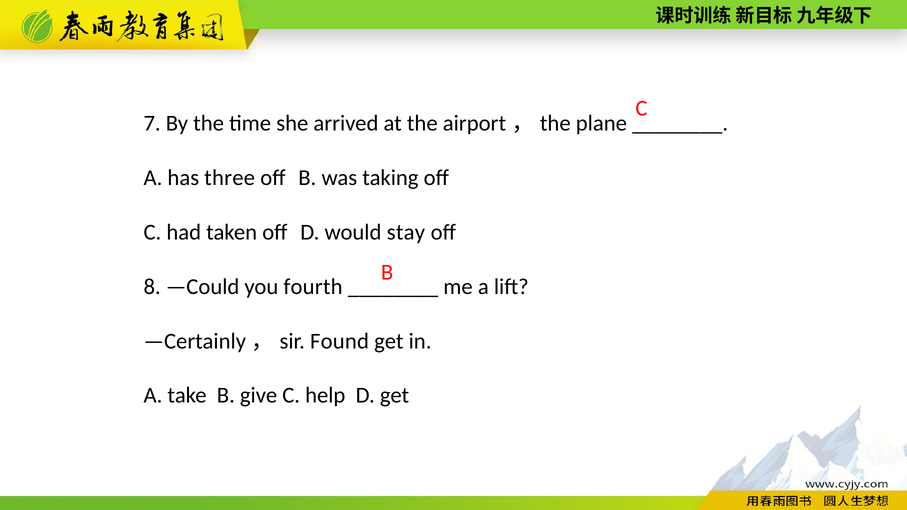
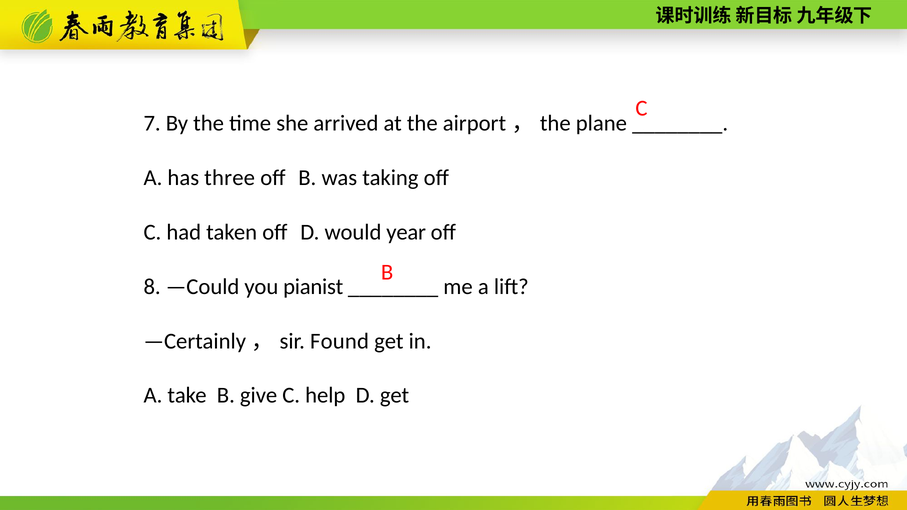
stay: stay -> year (406, 232)
fourth: fourth -> pianist (313, 287)
